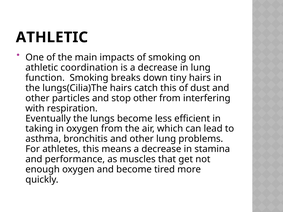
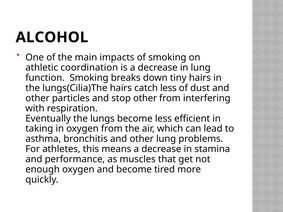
ATHLETIC: ATHLETIC -> ALCOHOL (52, 37)
catch this: this -> less (168, 88)
